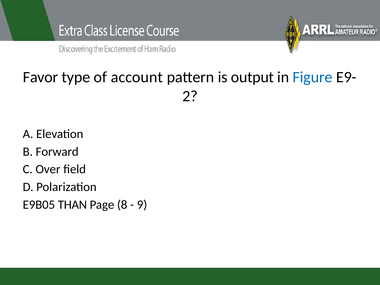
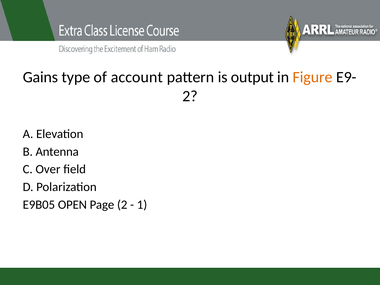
Favor: Favor -> Gains (40, 77)
Figure colour: blue -> orange (313, 77)
Forward: Forward -> Antenna (57, 152)
THAN: THAN -> OPEN (72, 205)
Page 8: 8 -> 2 (122, 205)
9: 9 -> 1 (142, 205)
